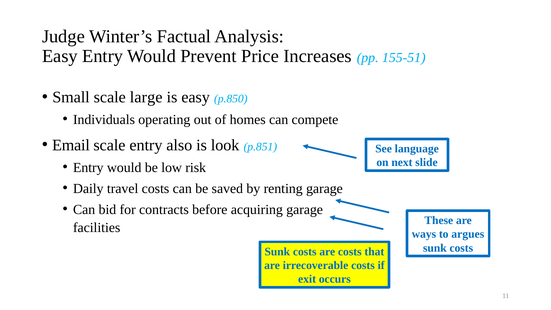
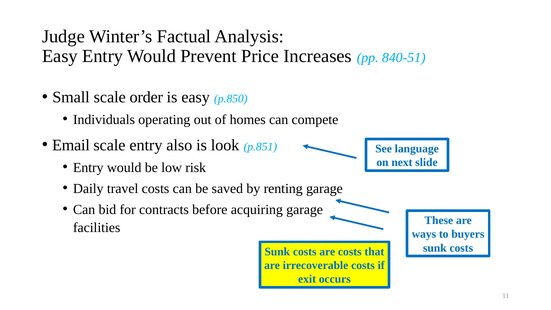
155-51: 155-51 -> 840-51 (404, 58)
large: large -> order (146, 97)
argues: argues -> buyers (468, 234)
